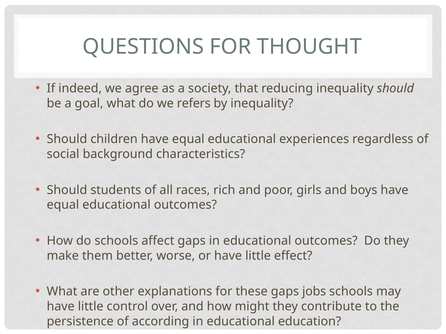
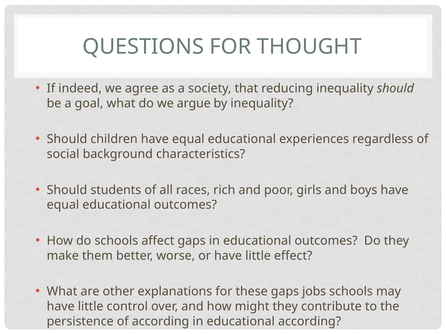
refers: refers -> argue (194, 103)
educational education: education -> according (310, 322)
